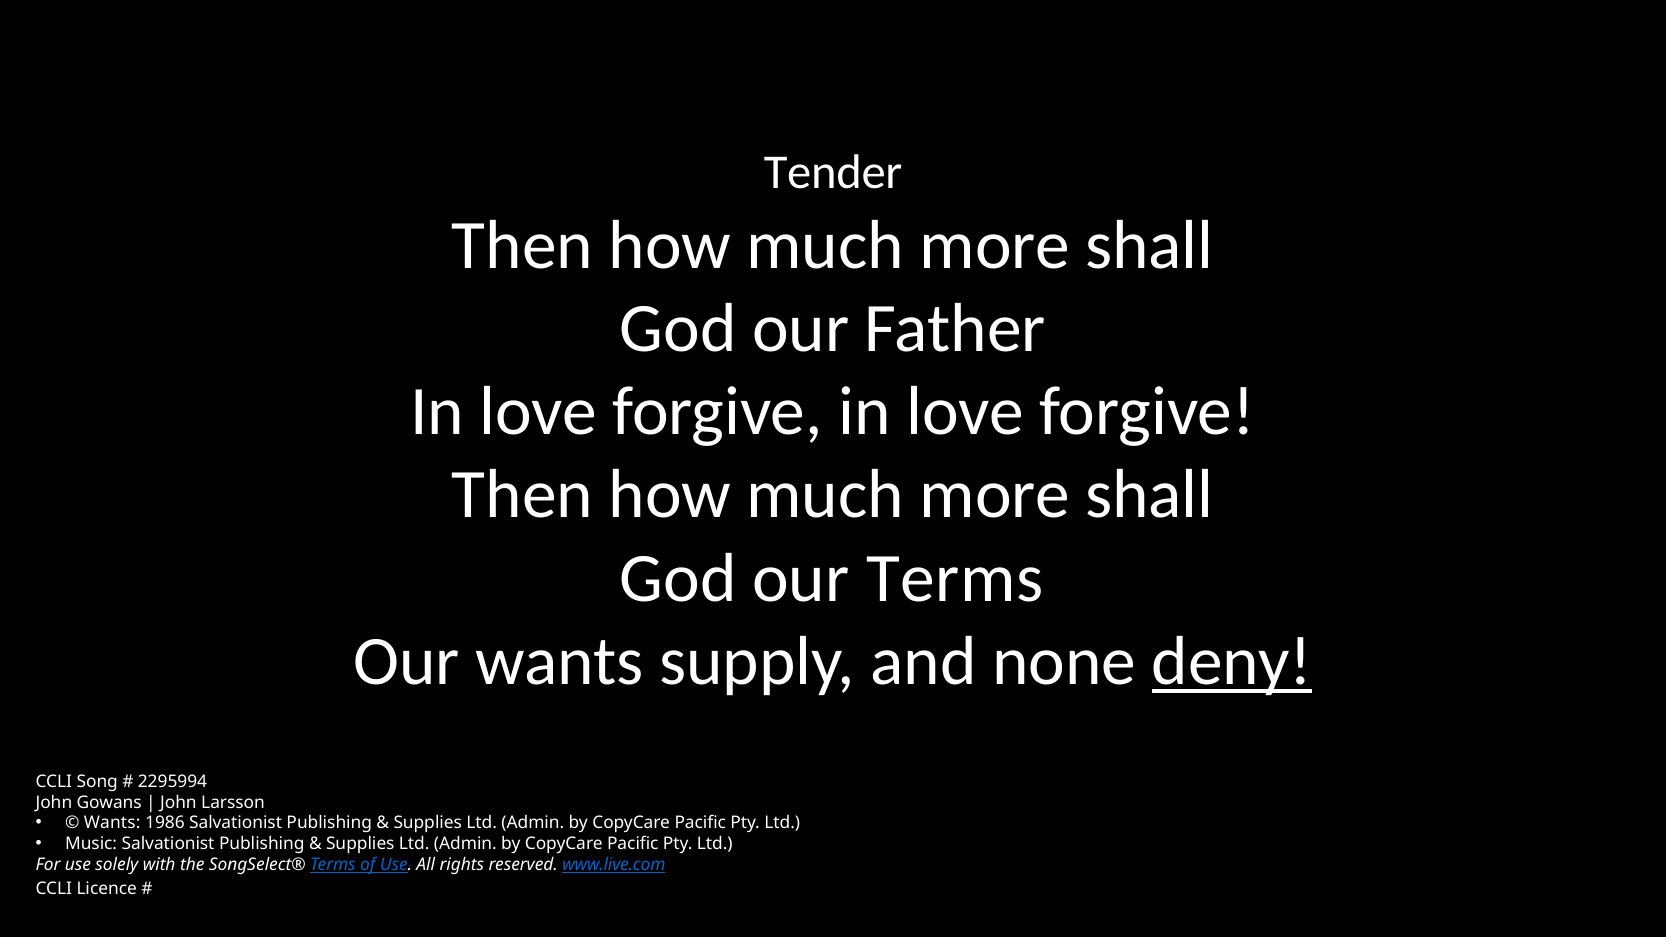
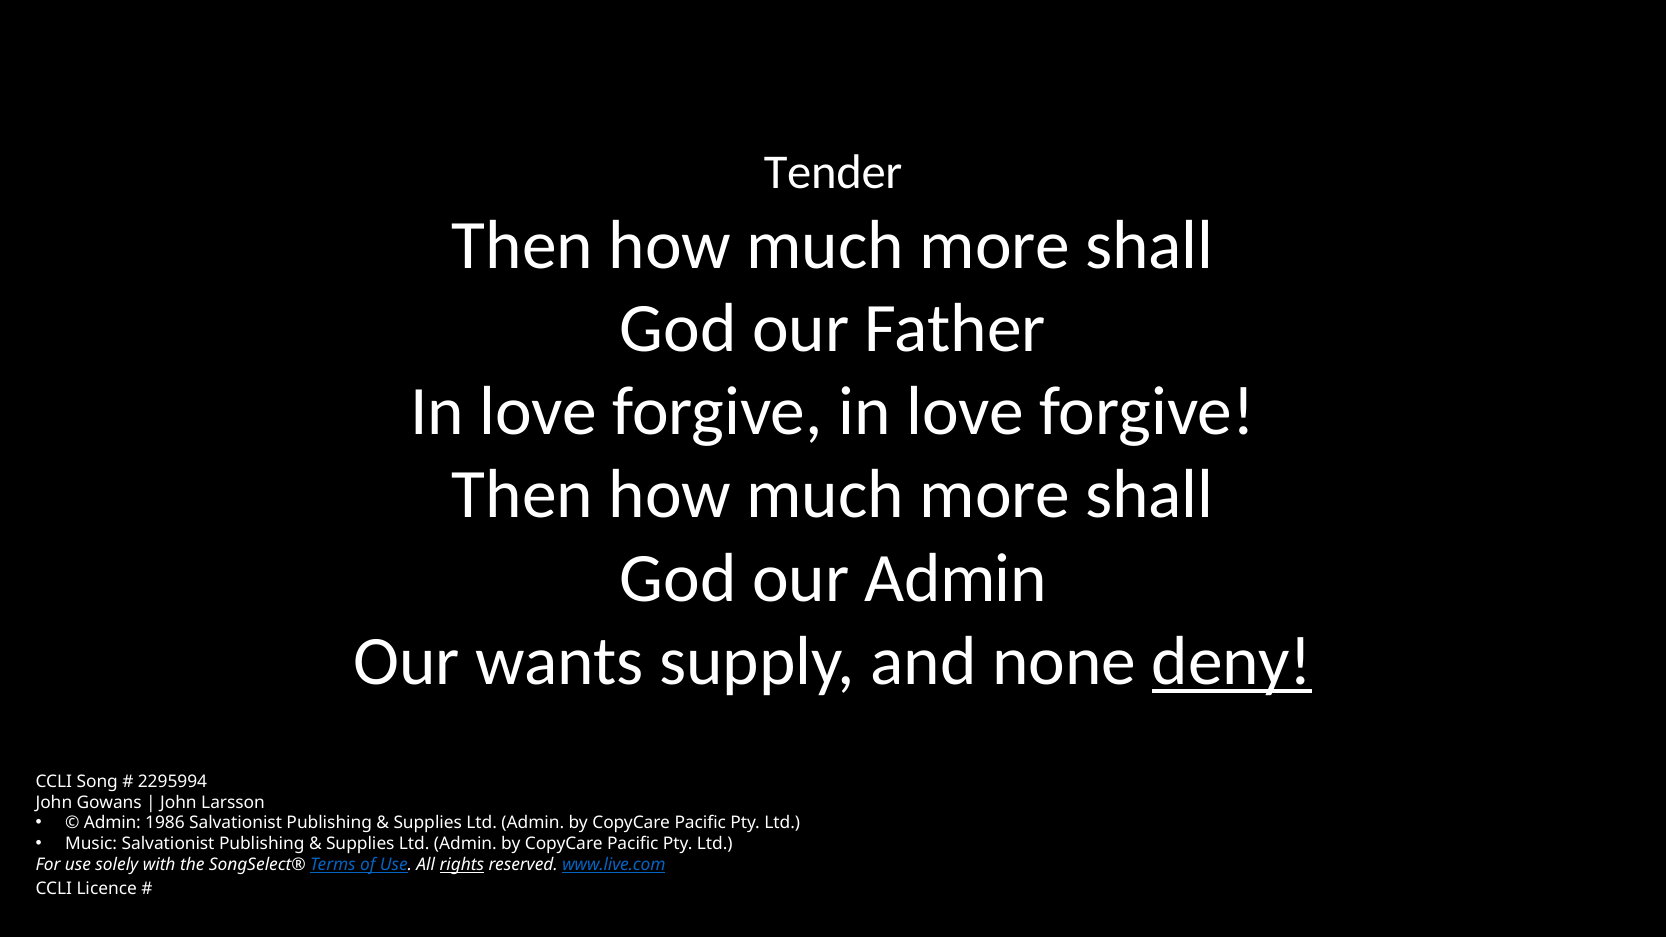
our Terms: Terms -> Admin (956, 578)
Wants: Wants -> Admin (112, 823)
rights underline: none -> present (462, 865)
